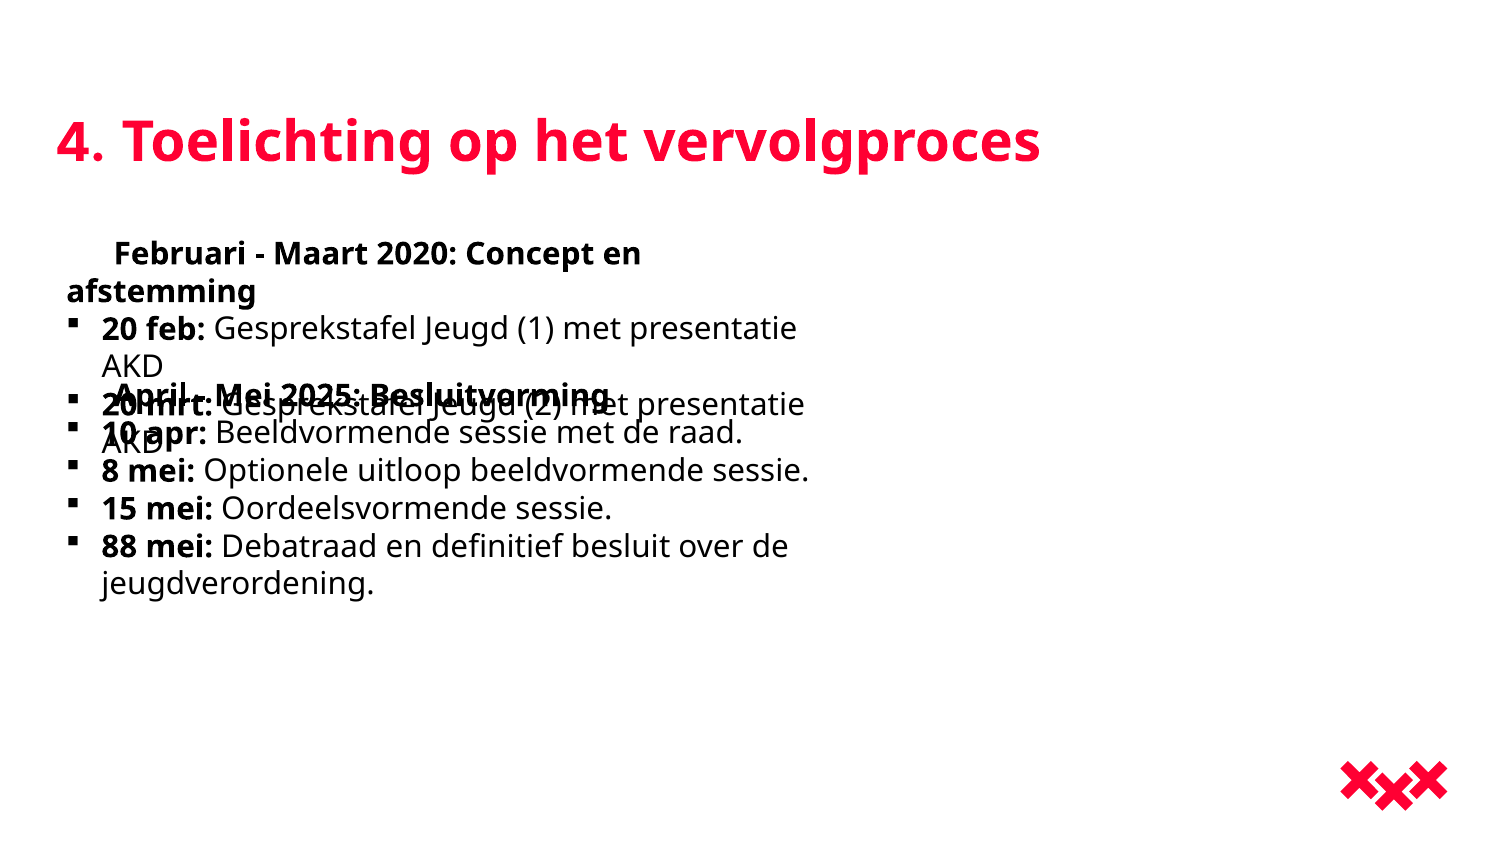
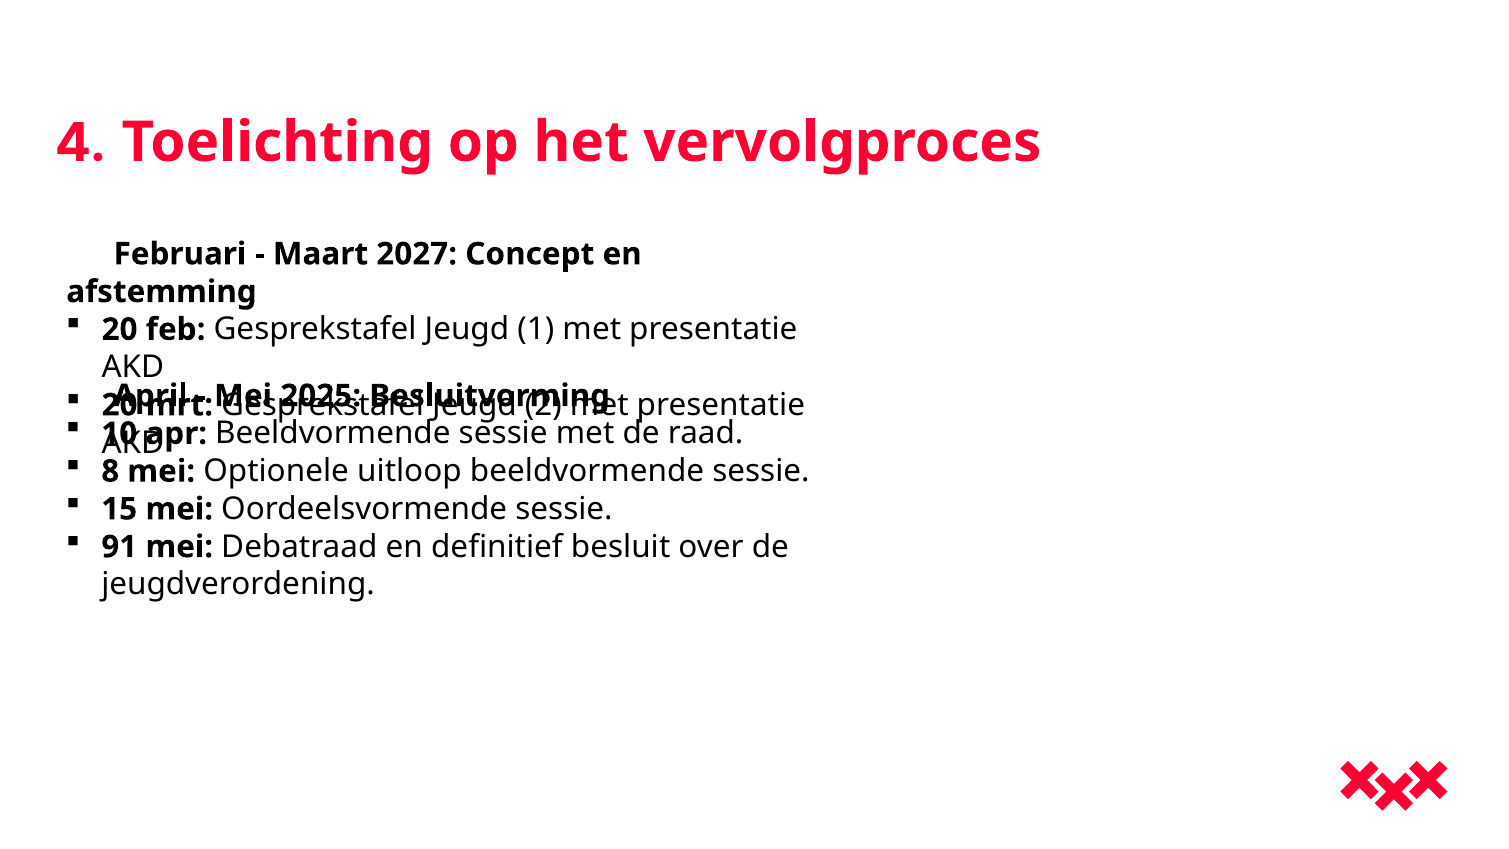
2020: 2020 -> 2027 (417, 254)
88: 88 -> 91 (119, 547)
